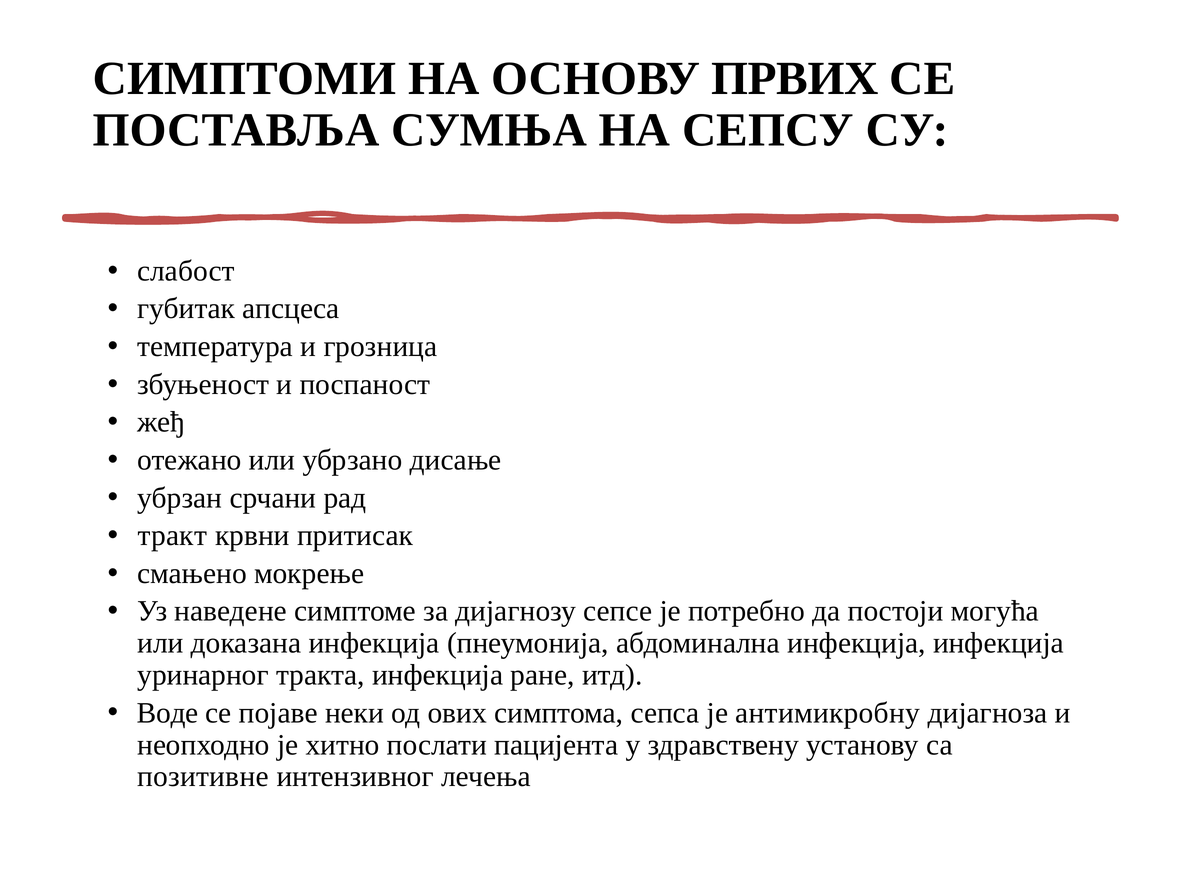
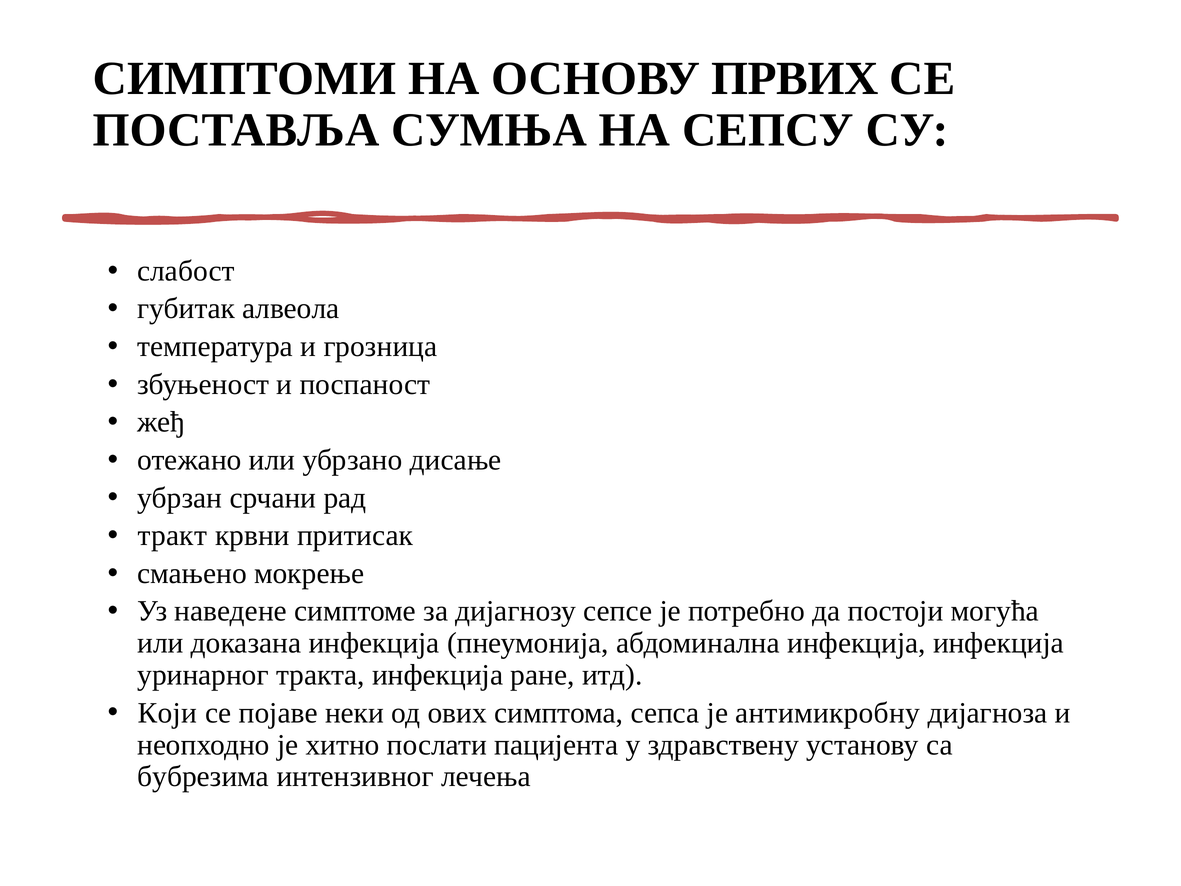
апсцеса: апсцеса -> алвеола (291, 309)
Воде: Воде -> Који (167, 713)
позитивне: позитивне -> бубрезима (203, 776)
